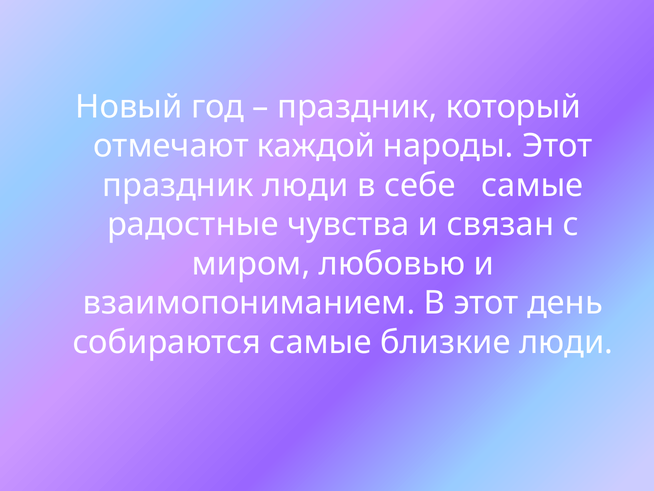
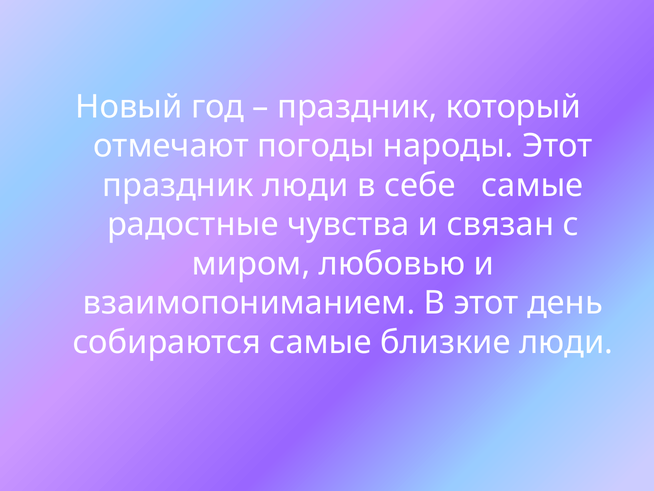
каждой: каждой -> погоды (316, 146)
